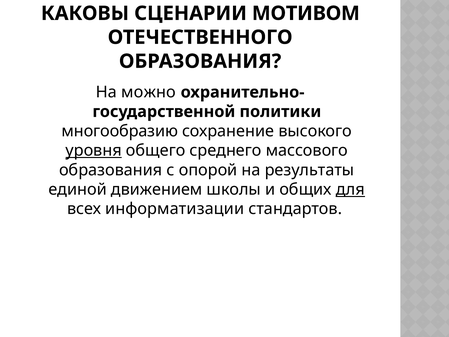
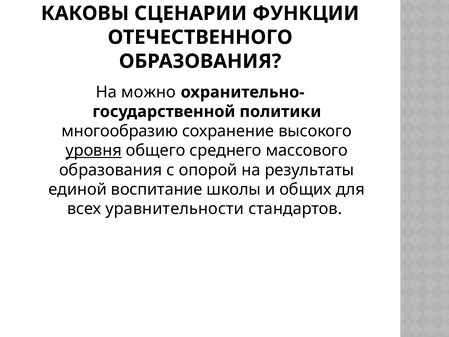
МОТИВОМ: МОТИВОМ -> ФУНКЦИИ (306, 13)
движением: движением -> воспитание (157, 189)
для underline: present -> none (350, 189)
информатизации: информатизации -> уравнительности (175, 209)
